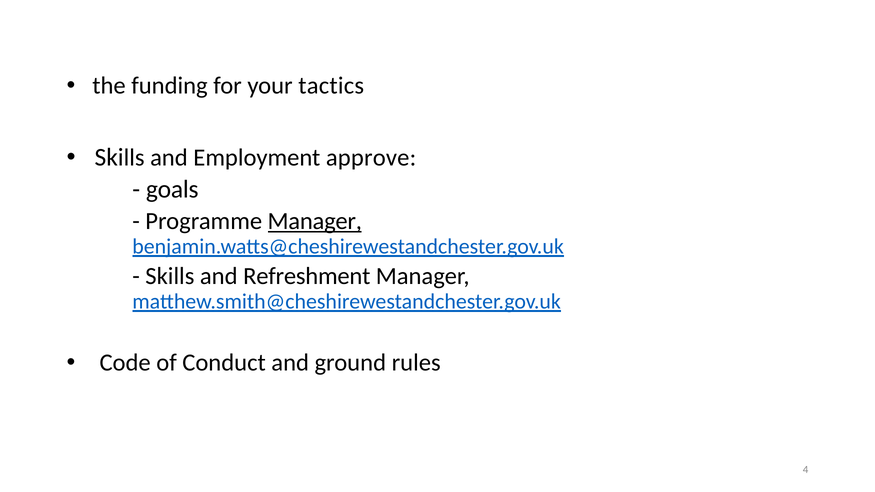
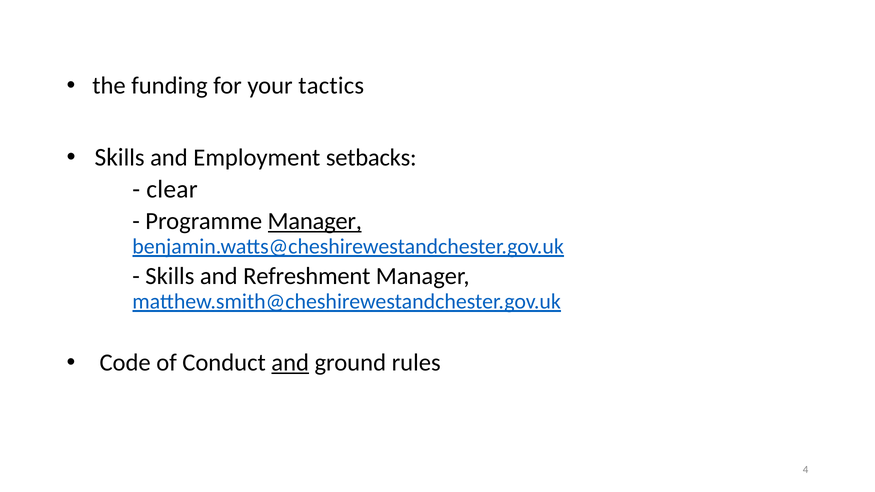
approve: approve -> setbacks (371, 158)
goals: goals -> clear (172, 190)
and underline: none -> present (290, 363)
